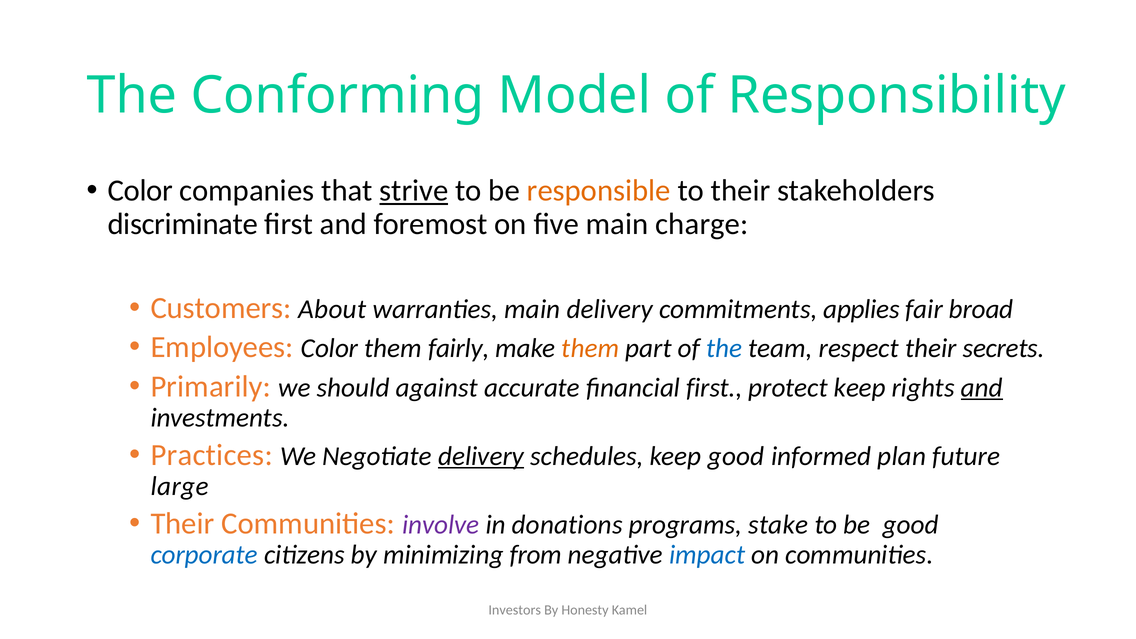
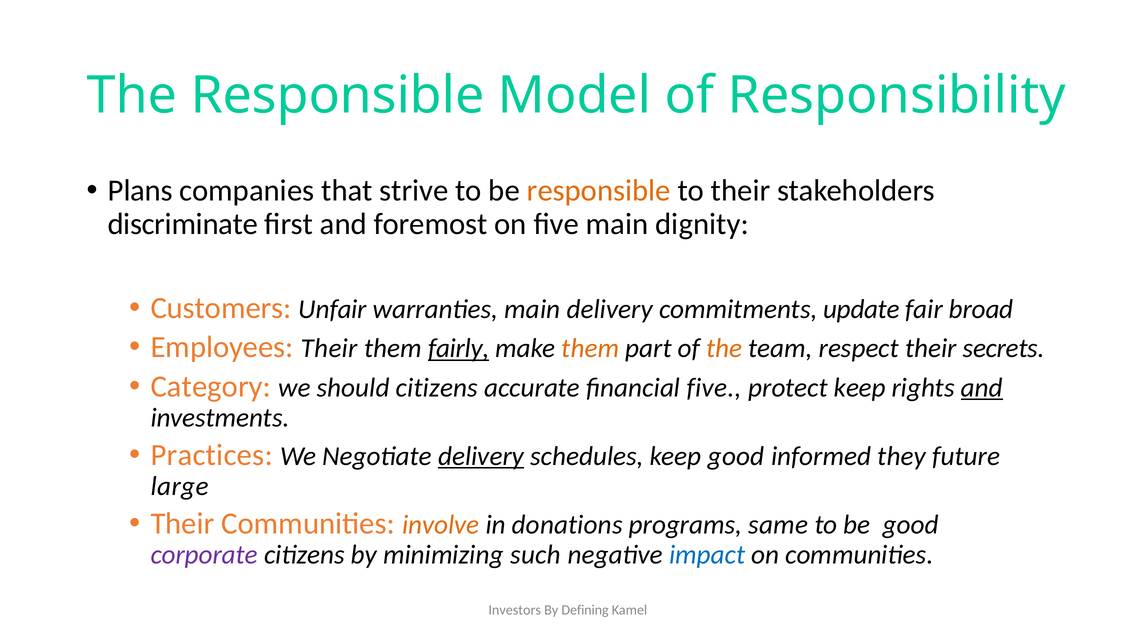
The Conforming: Conforming -> Responsible (338, 95)
Color: Color -> Plans (140, 191)
strive underline: present -> none (414, 191)
charge: charge -> dignity (702, 224)
About: About -> Unfair (333, 309)
applies: applies -> update (861, 309)
Employees Color: Color -> Their (329, 348)
fairly underline: none -> present (459, 348)
the colour: blue -> orange (724, 348)
Primarily: Primarily -> Category (211, 386)
should against: against -> citizens (437, 388)
financial first: first -> five (714, 388)
plan: plan -> they (902, 456)
involve colour: purple -> orange (441, 525)
stake: stake -> same (778, 525)
corporate colour: blue -> purple (204, 555)
from: from -> such (536, 555)
Honesty: Honesty -> Defining (585, 610)
